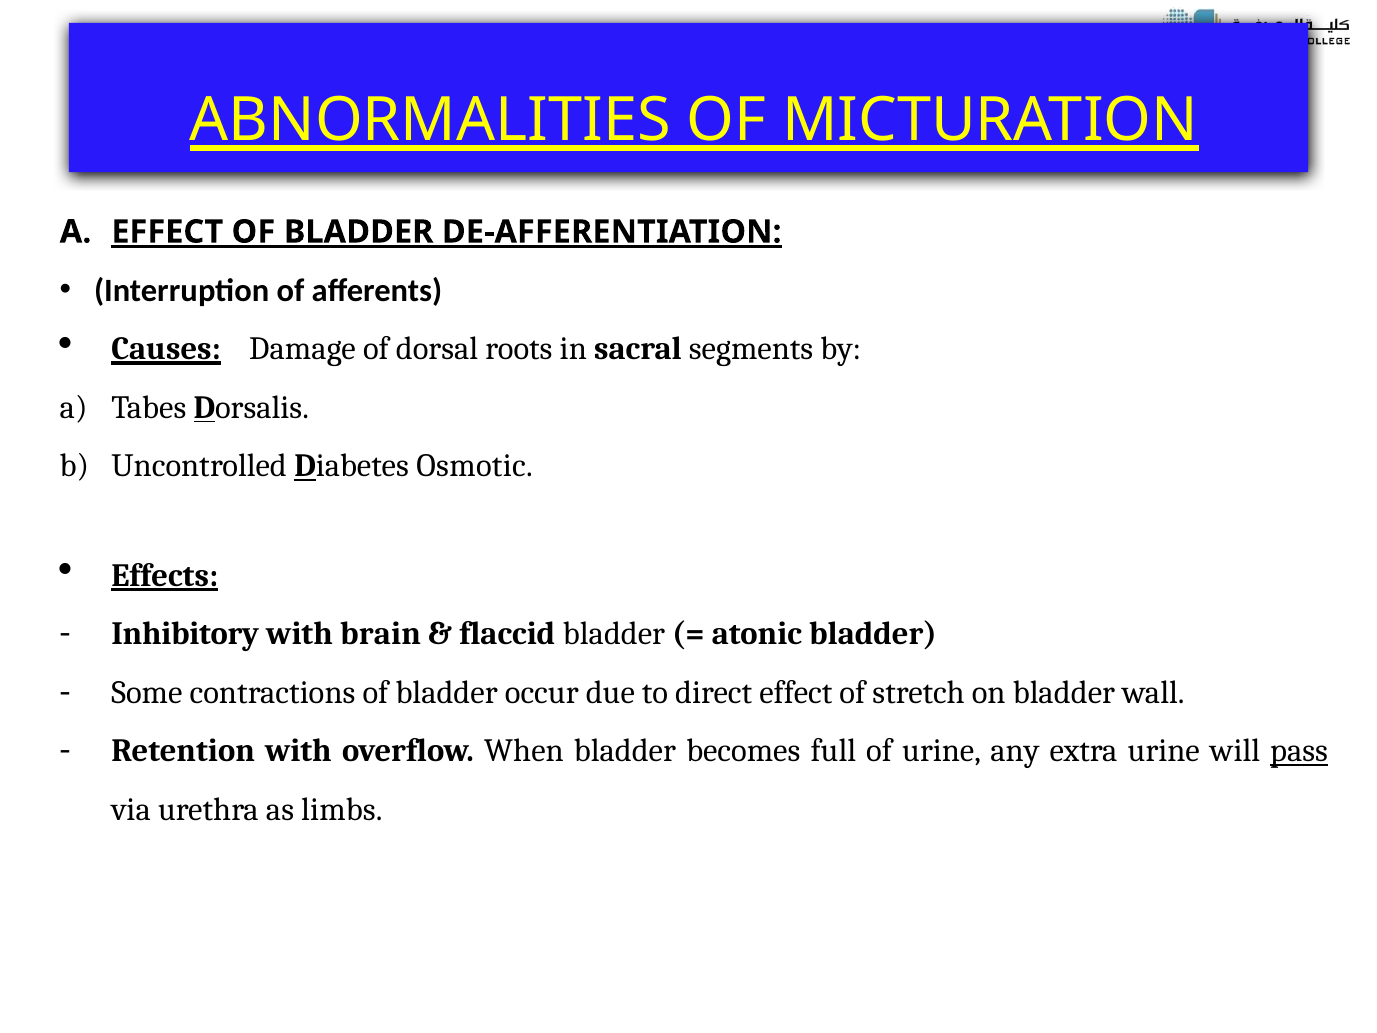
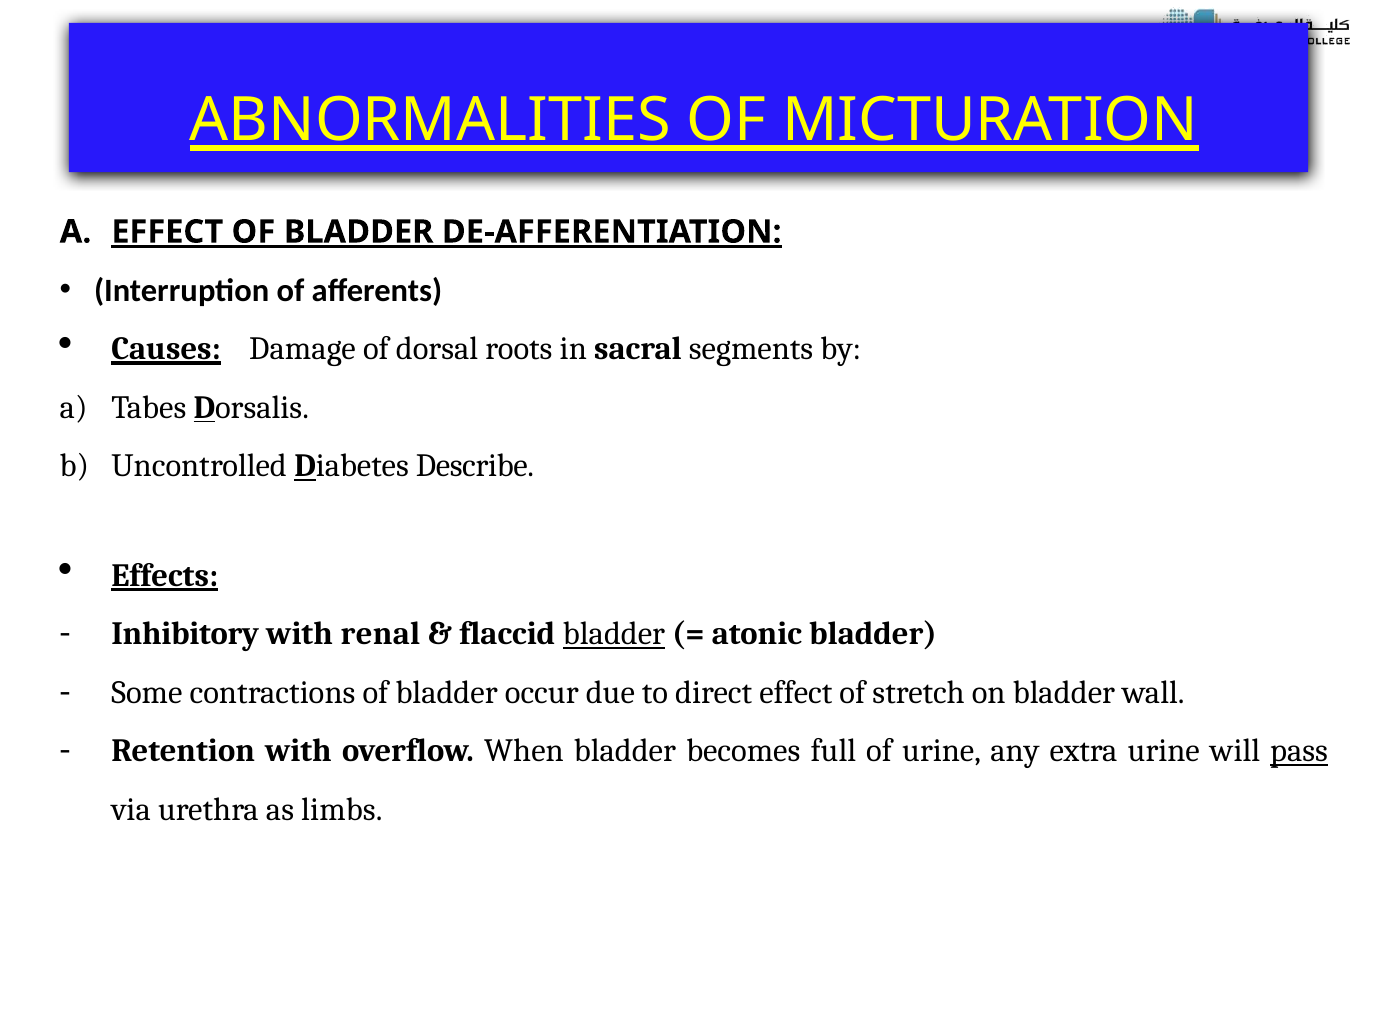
Osmotic: Osmotic -> Describe (475, 466)
brain: brain -> renal (380, 634)
bladder underline: none -> present (614, 634)
